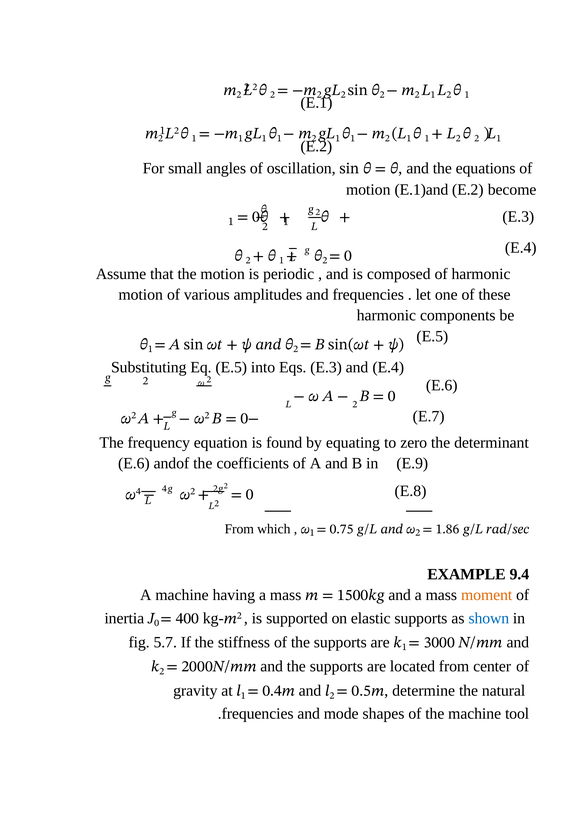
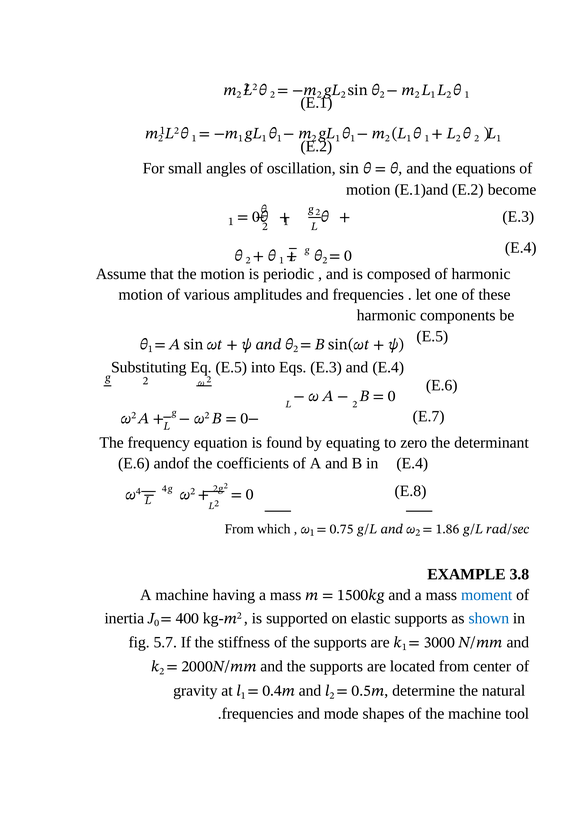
E.9: E.9 -> E.4 (412, 463)
9.4: 9.4 -> 3.8 (519, 574)
moment colour: orange -> blue (487, 595)
